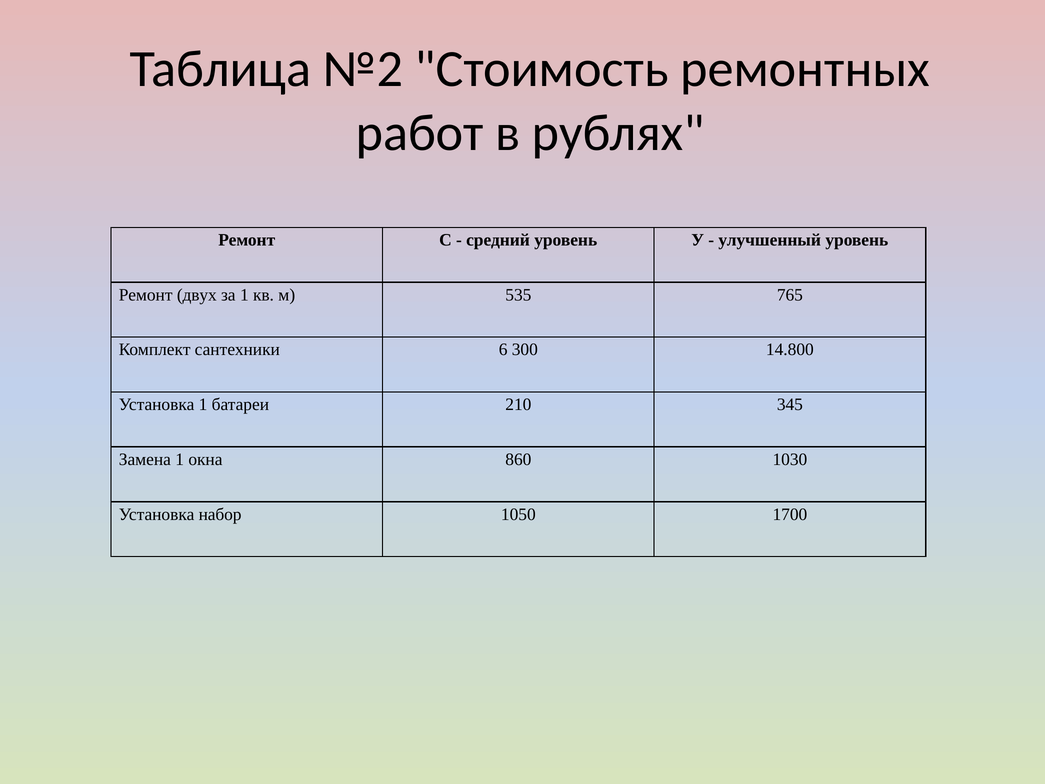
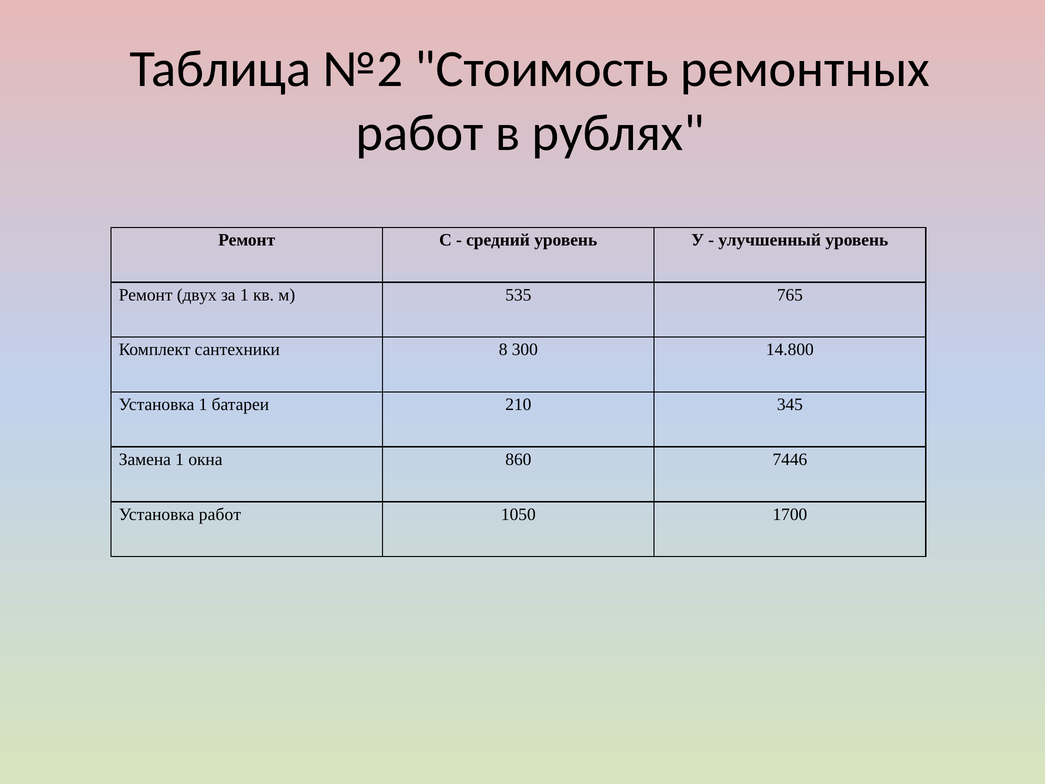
6: 6 -> 8 (503, 350)
1030: 1030 -> 7446 (790, 459)
Установка набор: набор -> работ (220, 514)
